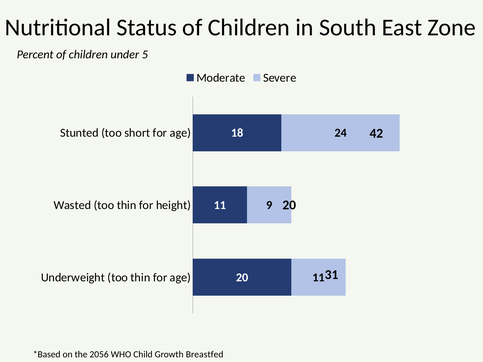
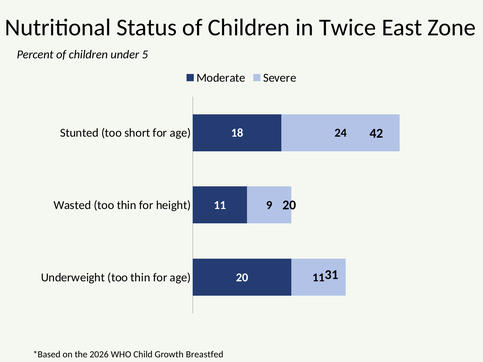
South: South -> Twice (348, 28)
2056: 2056 -> 2026 (99, 355)
